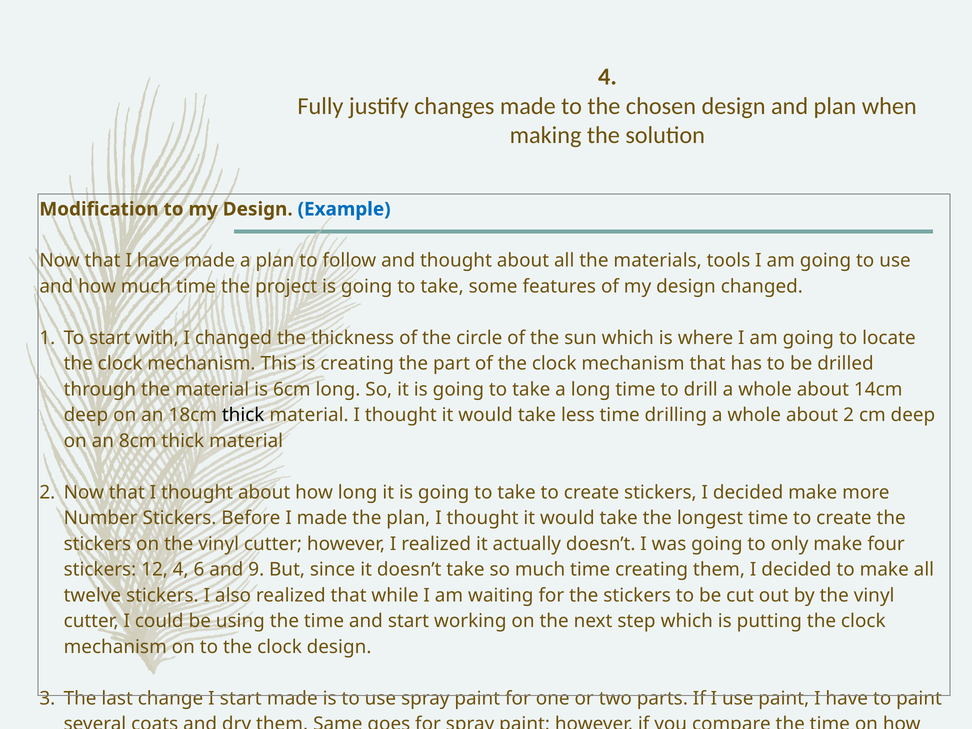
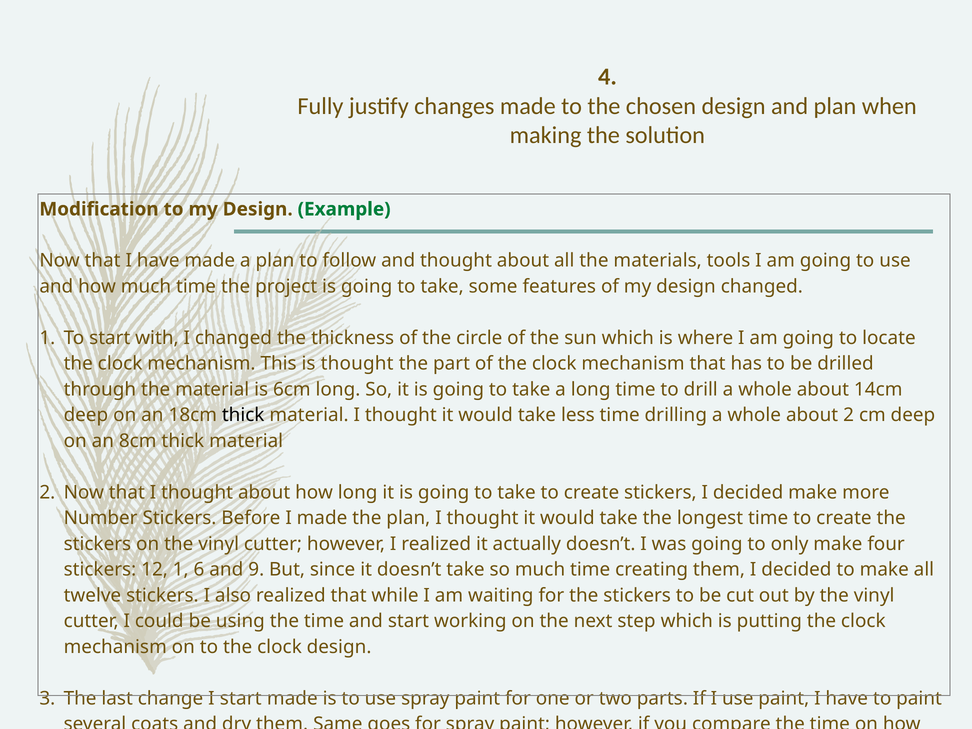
Example colour: blue -> green (344, 209)
is creating: creating -> thought (357, 364)
12 4: 4 -> 1 (181, 570)
